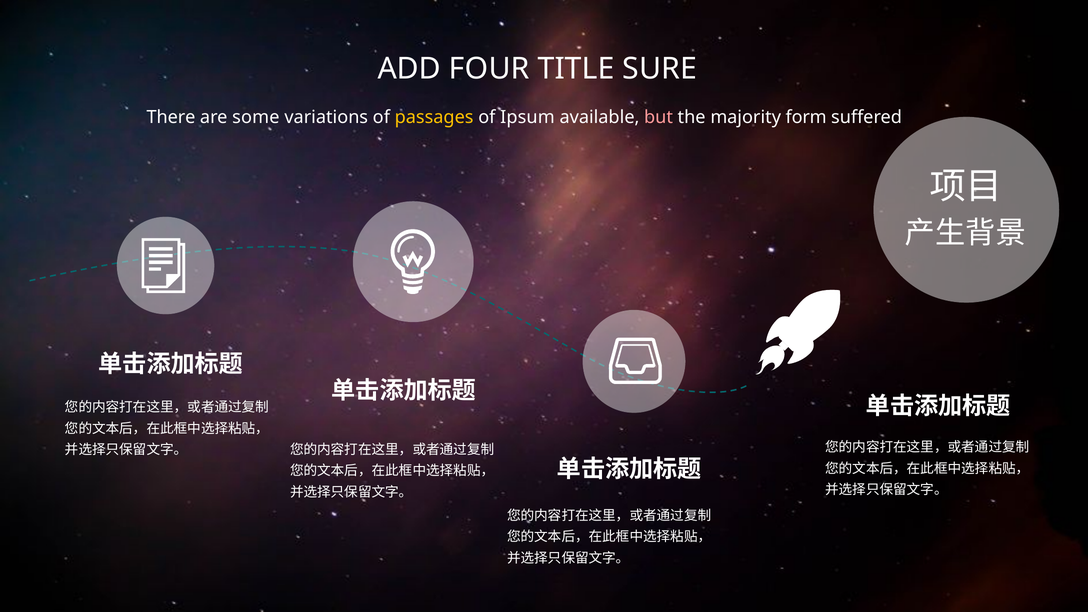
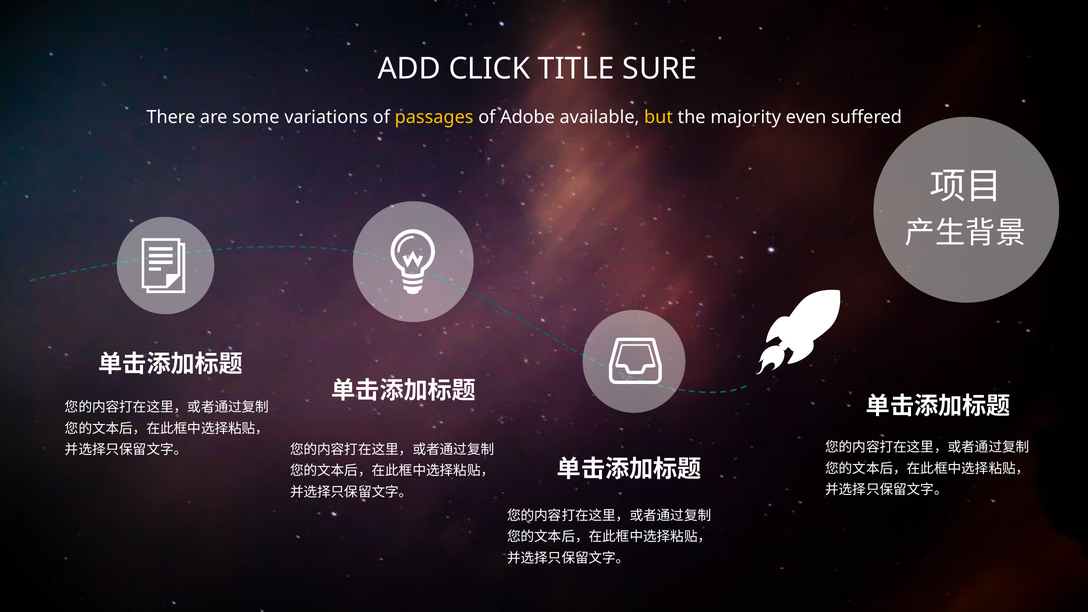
FOUR: FOUR -> CLICK (490, 69)
Ipsum: Ipsum -> Adobe (528, 117)
but colour: pink -> yellow (659, 117)
form: form -> even (806, 117)
